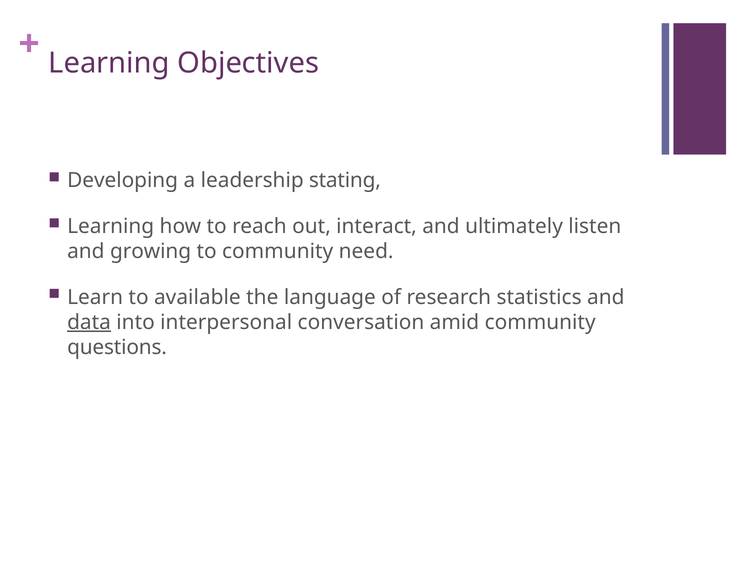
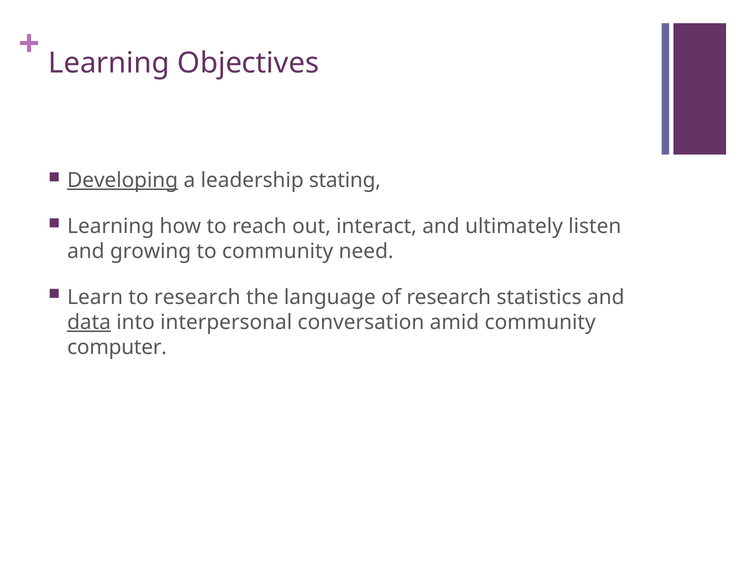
Developing underline: none -> present (123, 180)
to available: available -> research (197, 297)
questions: questions -> computer (117, 347)
